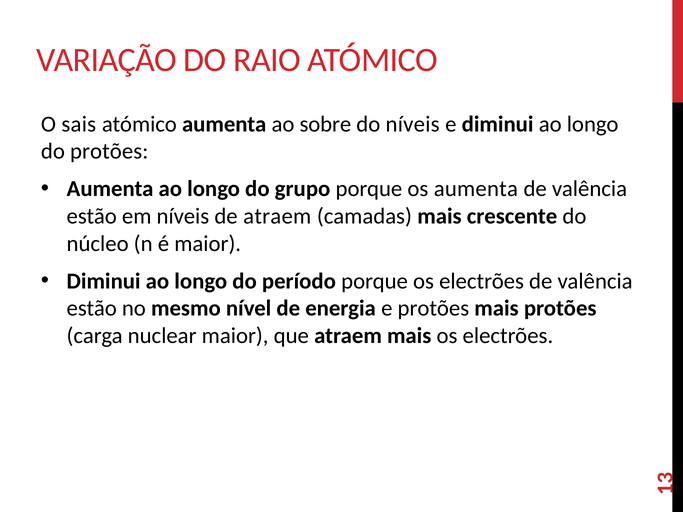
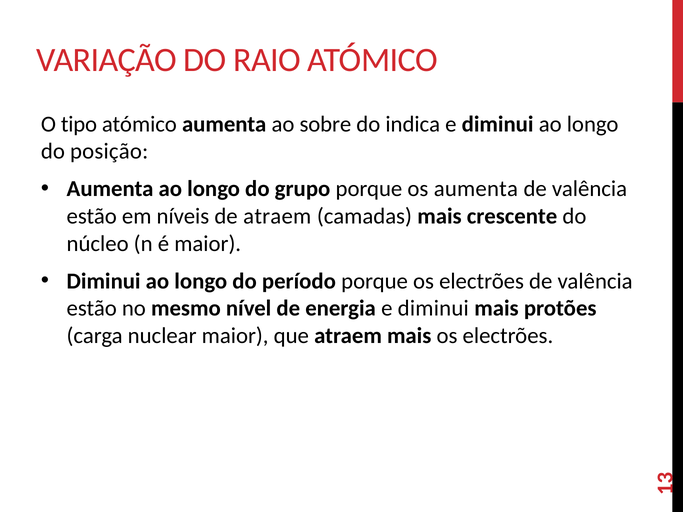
sais: sais -> tipo (79, 124)
do níveis: níveis -> indica (413, 124)
do protões: protões -> posição (109, 152)
energia e protões: protões -> diminui (433, 309)
